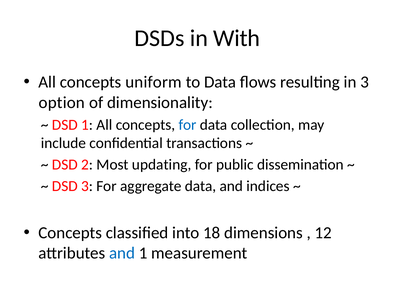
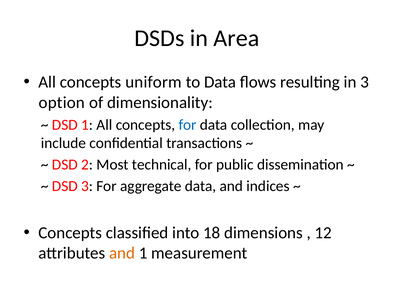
With: With -> Area (236, 38)
updating: updating -> technical (162, 165)
and colour: blue -> orange (122, 254)
